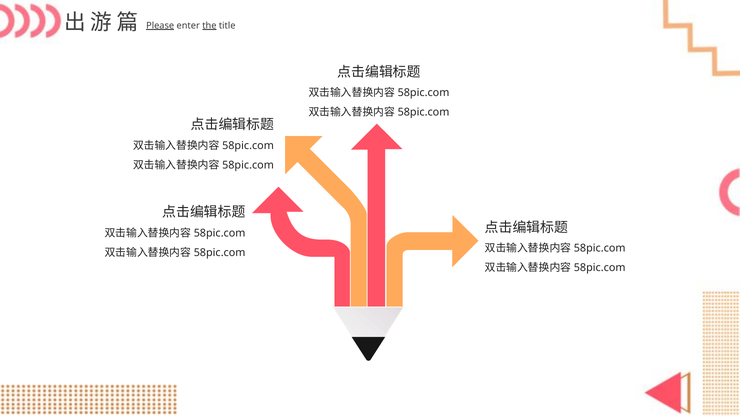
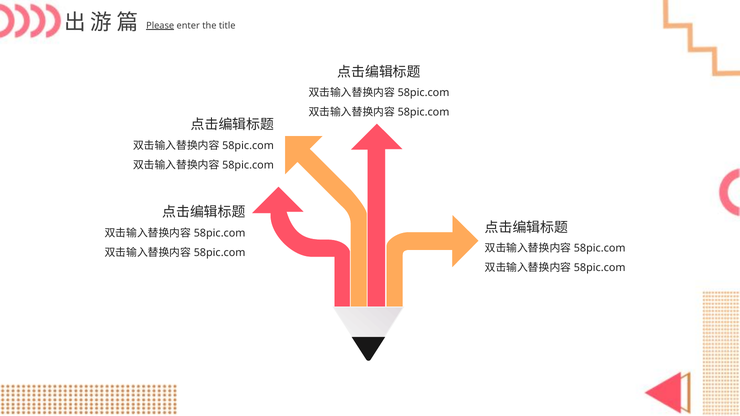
the underline: present -> none (209, 26)
